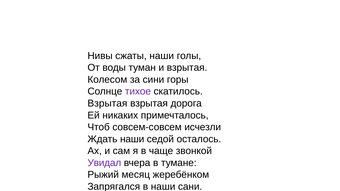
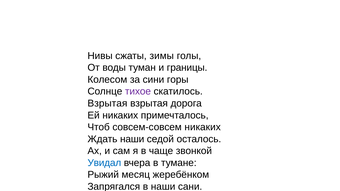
сжаты наши: наши -> зимы (162, 56)
и взрытая: взрытая -> границы (187, 68)
совсем-совсем исчезли: исчезли -> никаких (203, 127)
Увидал colour: purple -> blue (104, 163)
